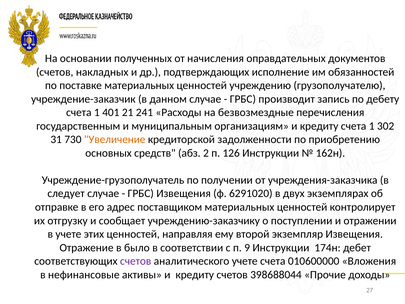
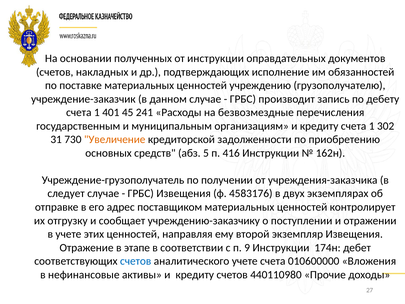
от начисления: начисления -> инструкции (216, 58)
21: 21 -> 45 (128, 112)
2: 2 -> 5 (206, 153)
126: 126 -> 416 (231, 153)
6291020: 6291020 -> 4583176 (251, 193)
было: было -> этапе (137, 247)
счетов colour: purple -> blue (136, 261)
398688044: 398688044 -> 440110980 (276, 274)
